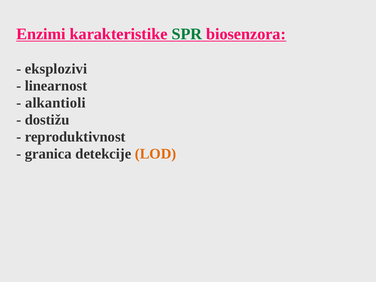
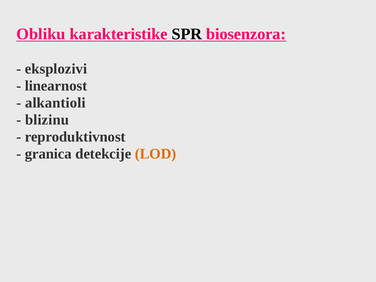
Enzimi: Enzimi -> Obliku (41, 34)
SPR colour: green -> black (187, 34)
dostižu: dostižu -> blizinu (47, 120)
